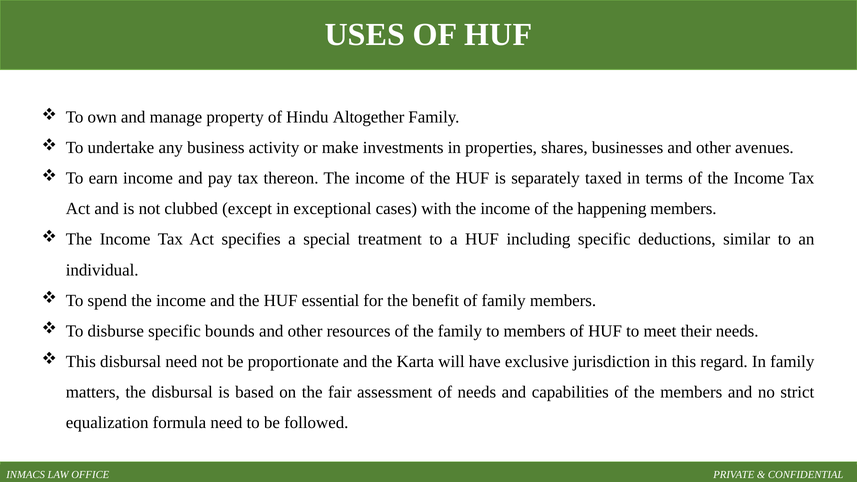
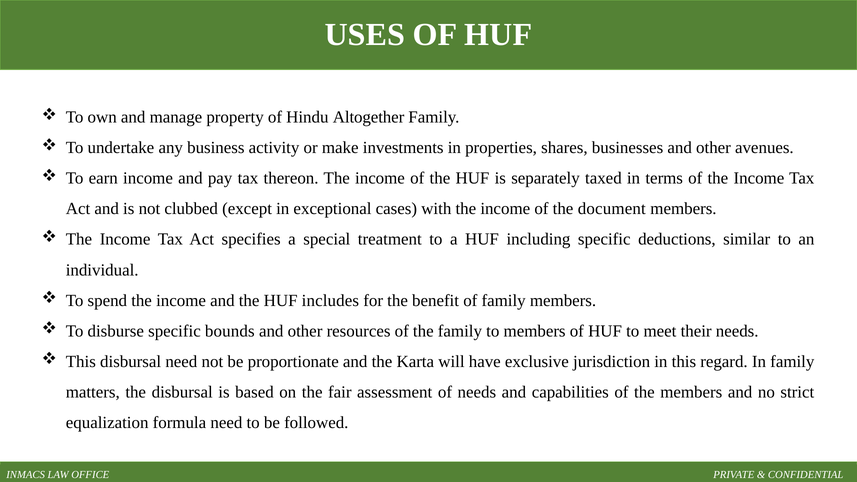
happening: happening -> document (612, 209)
essential: essential -> includes (330, 300)
